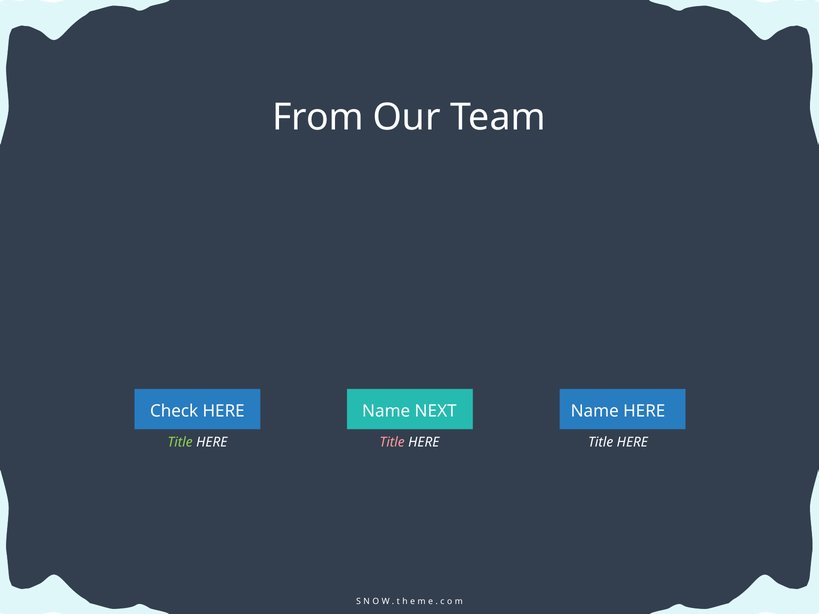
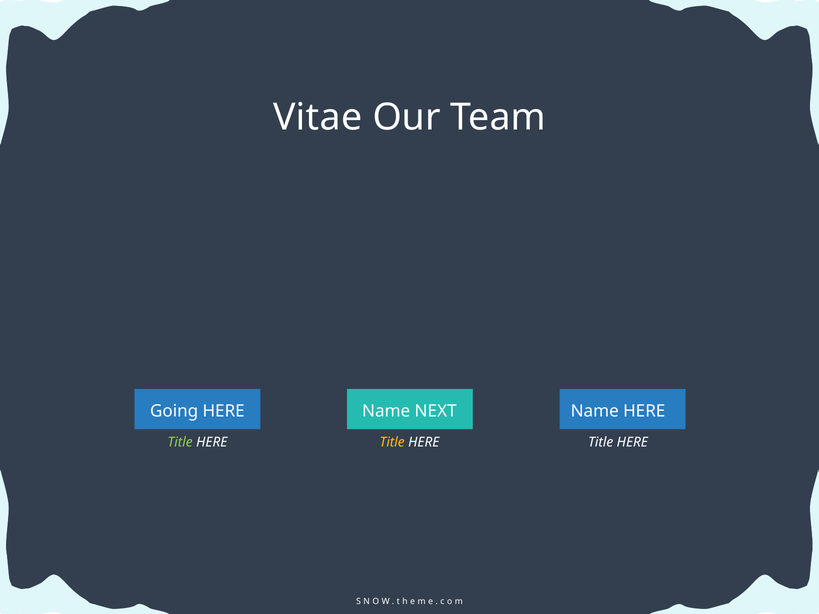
From: From -> Vitae (318, 117)
Check: Check -> Going (174, 411)
Title colour: pink -> yellow (392, 442)
